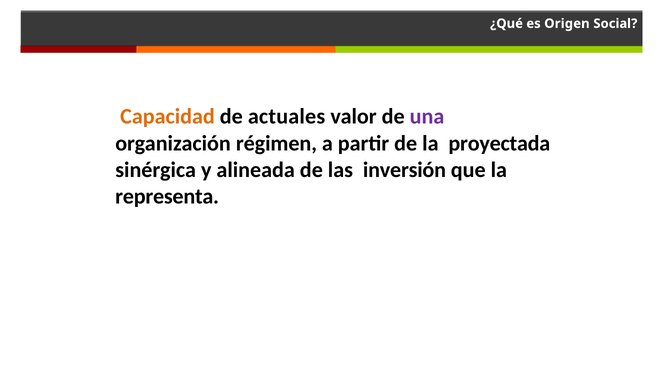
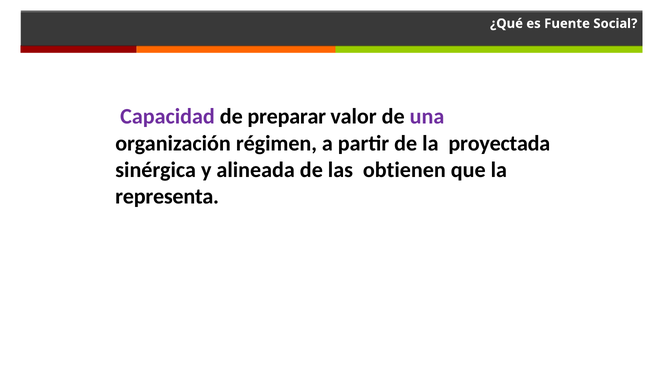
Origen: Origen -> Fuente (567, 24)
Capacidad colour: orange -> purple (168, 117)
actuales: actuales -> preparar (287, 117)
inversión: inversión -> obtienen (404, 170)
